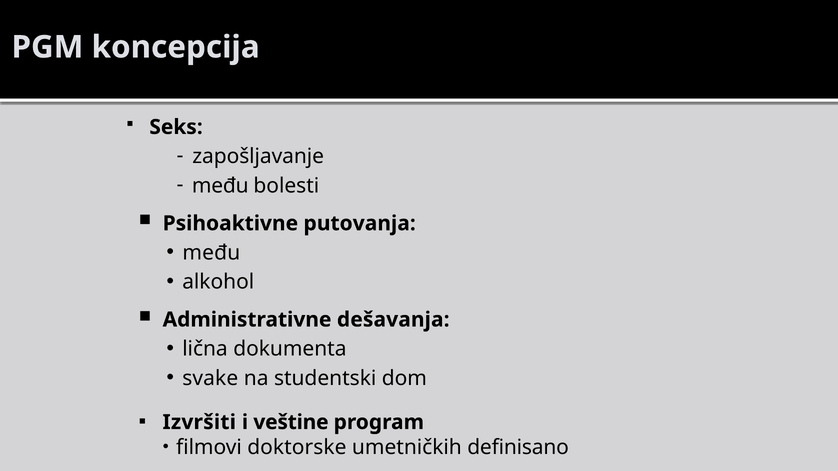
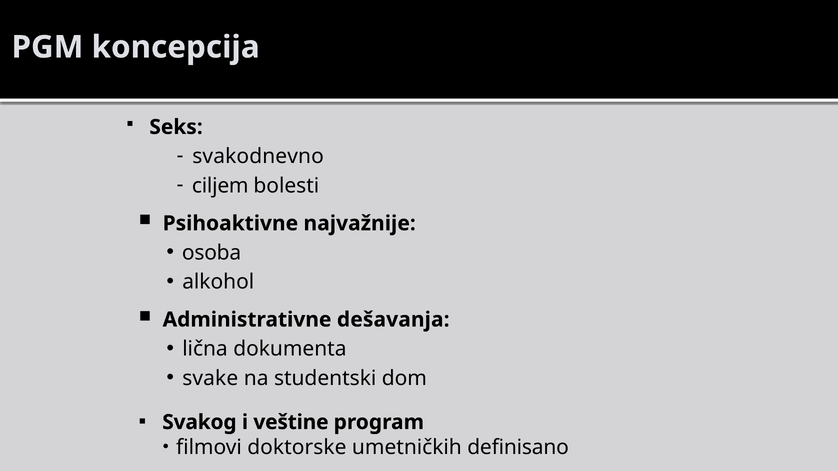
zapošljavanje: zapošljavanje -> svakodnevno (258, 156)
među: među -> ciljem (220, 186)
putovanja: putovanja -> najvažnije (360, 224)
među: među -> osoba (212, 253)
Izvršiti: Izvršiti -> Svakog (199, 423)
